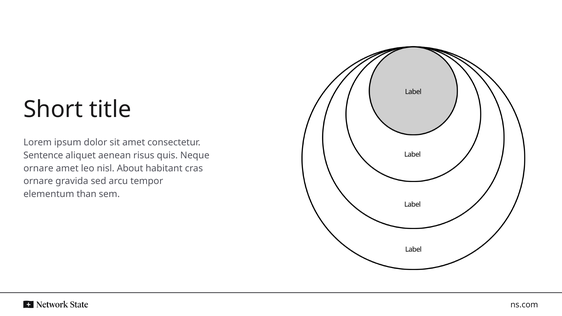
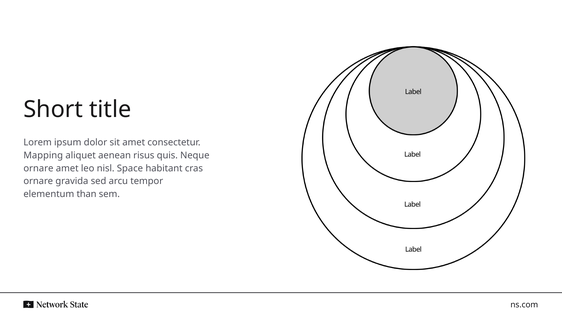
Sentence: Sentence -> Mapping (43, 156)
About: About -> Space (130, 168)
